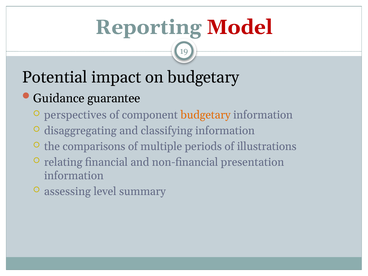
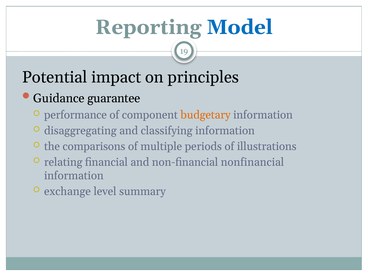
Model colour: red -> blue (240, 27)
on budgetary: budgetary -> principles (203, 77)
perspectives: perspectives -> performance (75, 115)
presentation: presentation -> nonfinancial (252, 162)
assessing: assessing -> exchange (67, 191)
